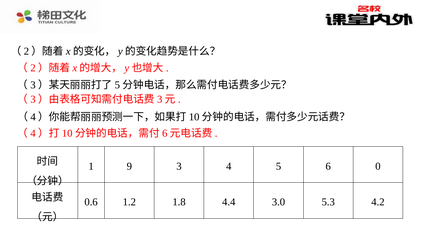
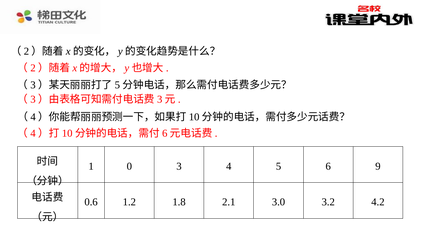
9: 9 -> 0 (129, 166)
0: 0 -> 9 (378, 166)
4.4: 4.4 -> 2.1 (229, 202)
5.3: 5.3 -> 3.2 (328, 202)
